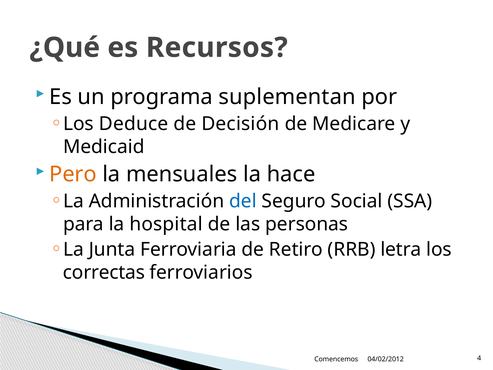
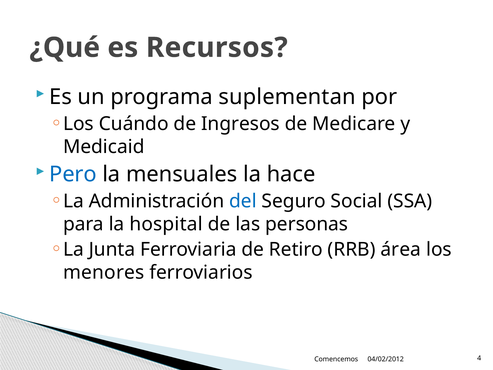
Deduce: Deduce -> Cuándo (134, 124)
Decisión: Decisión -> Ingresos (240, 124)
Pero colour: orange -> blue (73, 174)
letra: letra -> área (401, 249)
correctas: correctas -> menores (104, 272)
